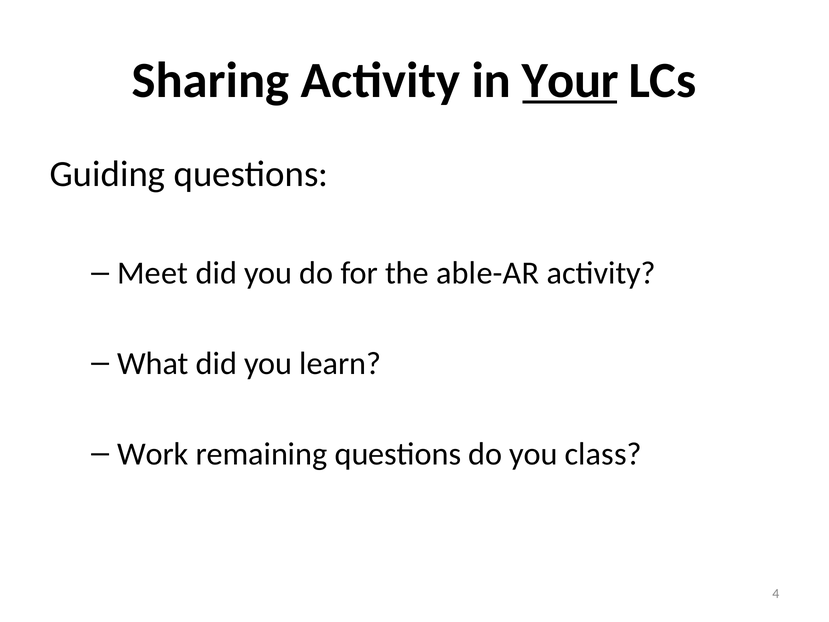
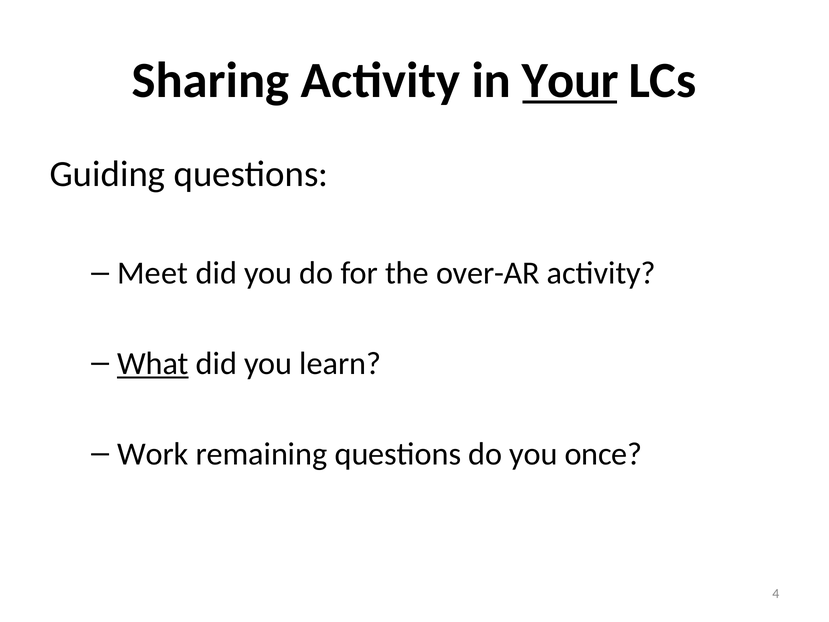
able-AR: able-AR -> over-AR (488, 273)
What underline: none -> present (153, 363)
class: class -> once (603, 454)
